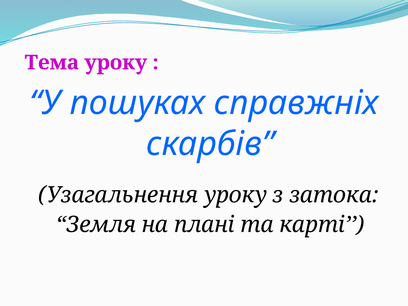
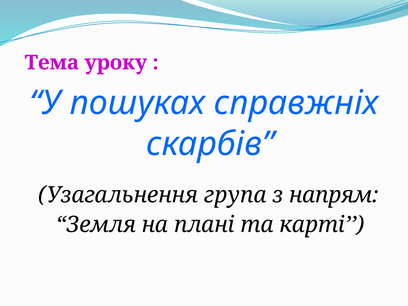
Узагальнення уроку: уроку -> група (235, 195)
затока: затока -> напрям (334, 195)
